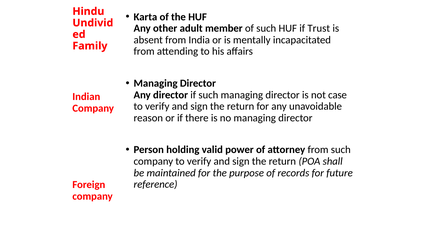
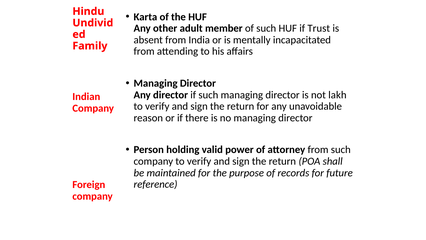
case: case -> lakh (337, 95)
